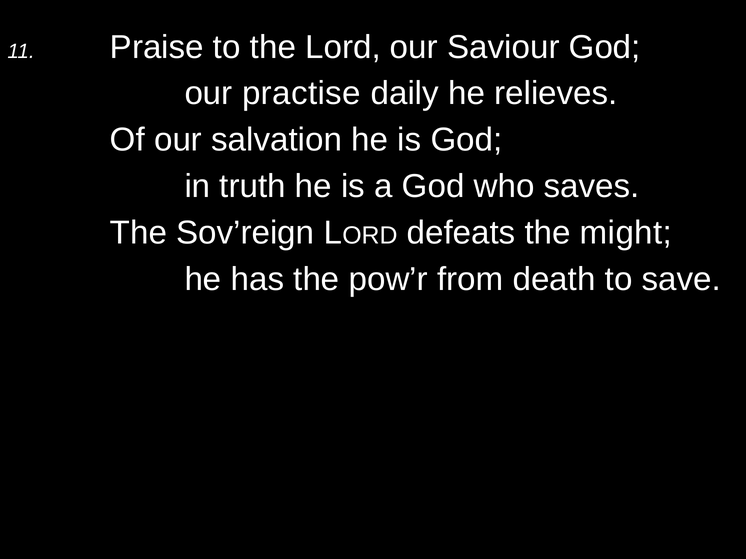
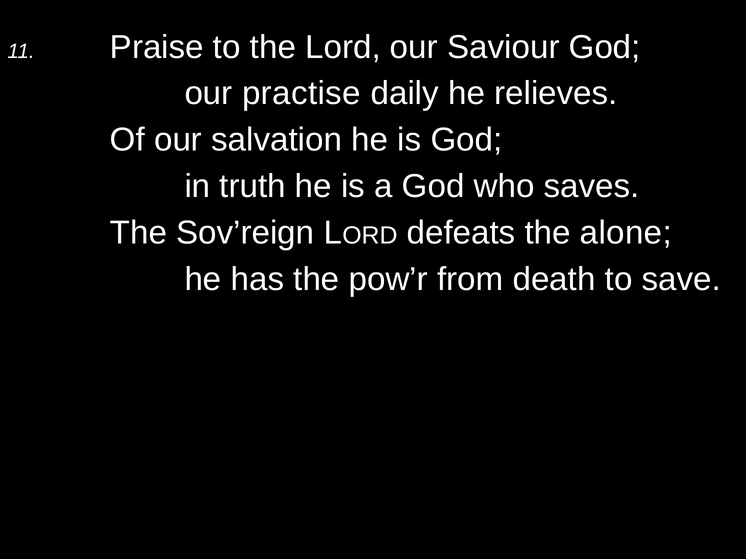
might: might -> alone (626, 233)
